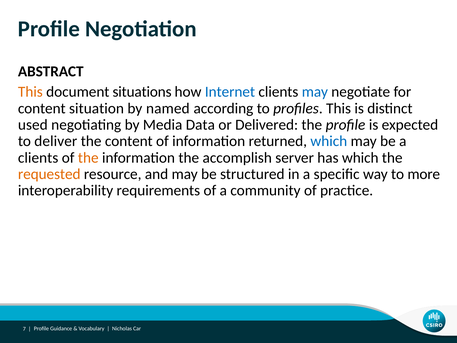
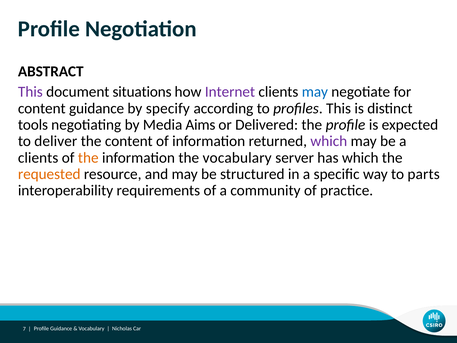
This colour: orange -> purple (30, 92)
Internet colour: blue -> purple (230, 92)
content situation: situation -> guidance (97, 108)
named: named -> specify (168, 108)
used: used -> tools (33, 125)
Data: Data -> Aims (200, 125)
which colour: blue -> purple (329, 141)
the accomplish: accomplish -> vocabulary (237, 158)
more: more -> parts (424, 174)
